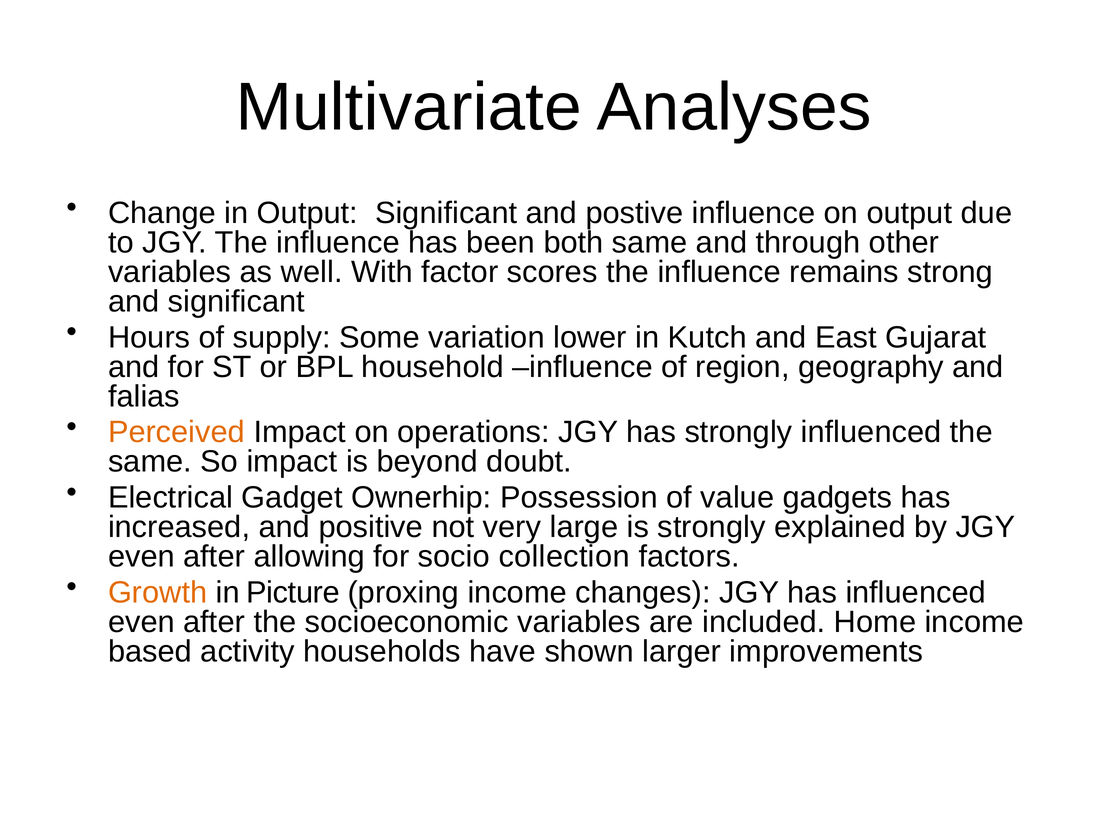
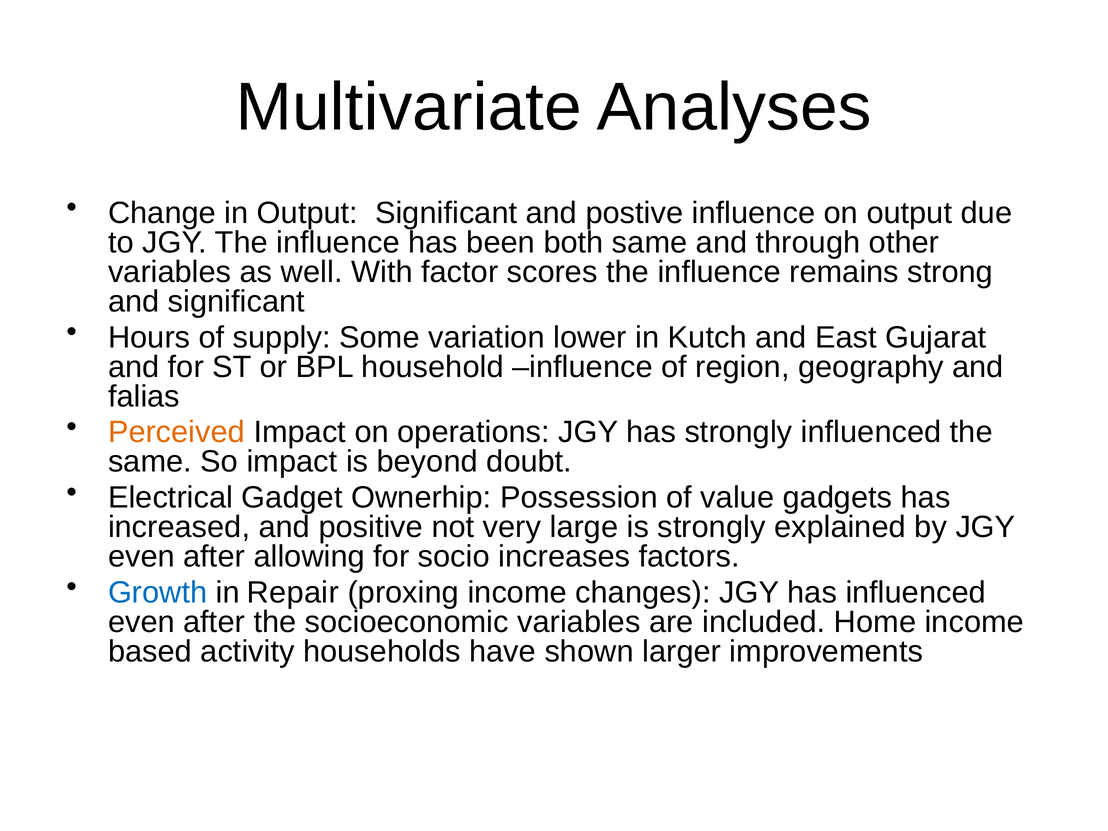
collection: collection -> increases (564, 557)
Growth colour: orange -> blue (158, 592)
Picture: Picture -> Repair (293, 592)
